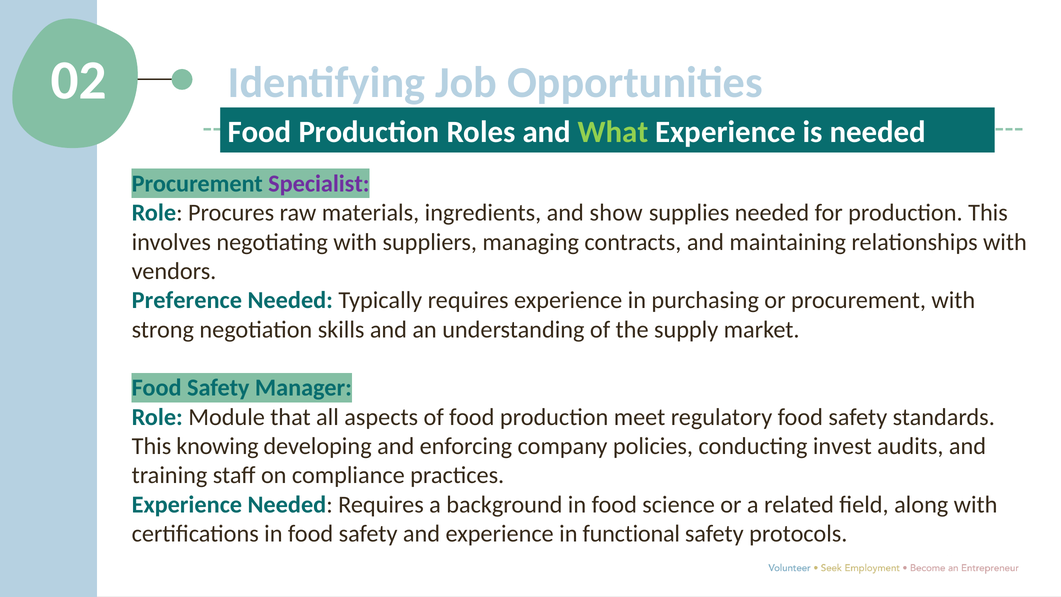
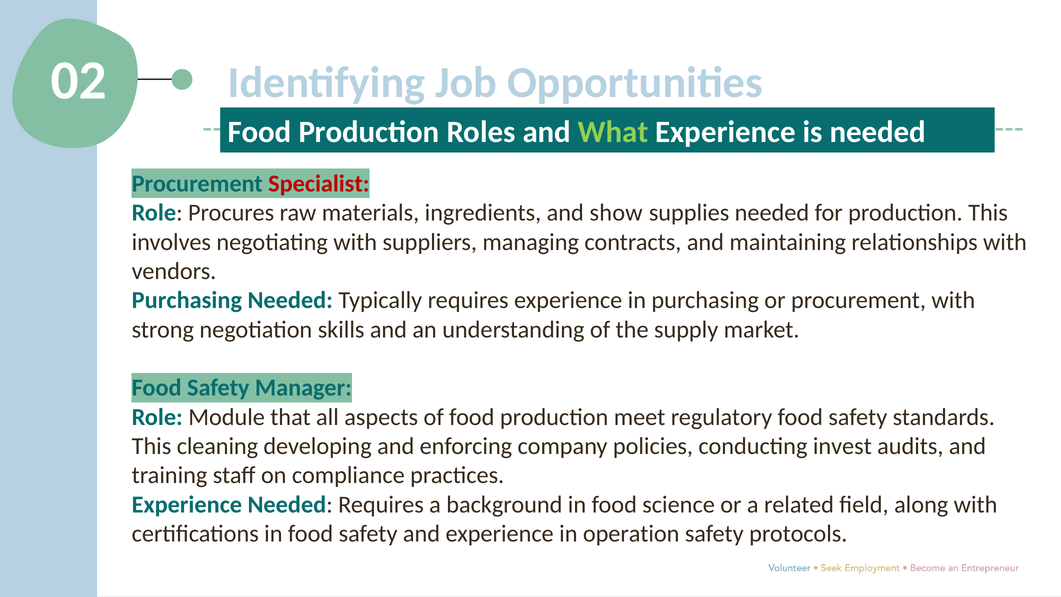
Specialist colour: purple -> red (319, 184)
Preference: Preference -> Purchasing (187, 300)
knowing: knowing -> cleaning (217, 446)
functional: functional -> operation (631, 534)
